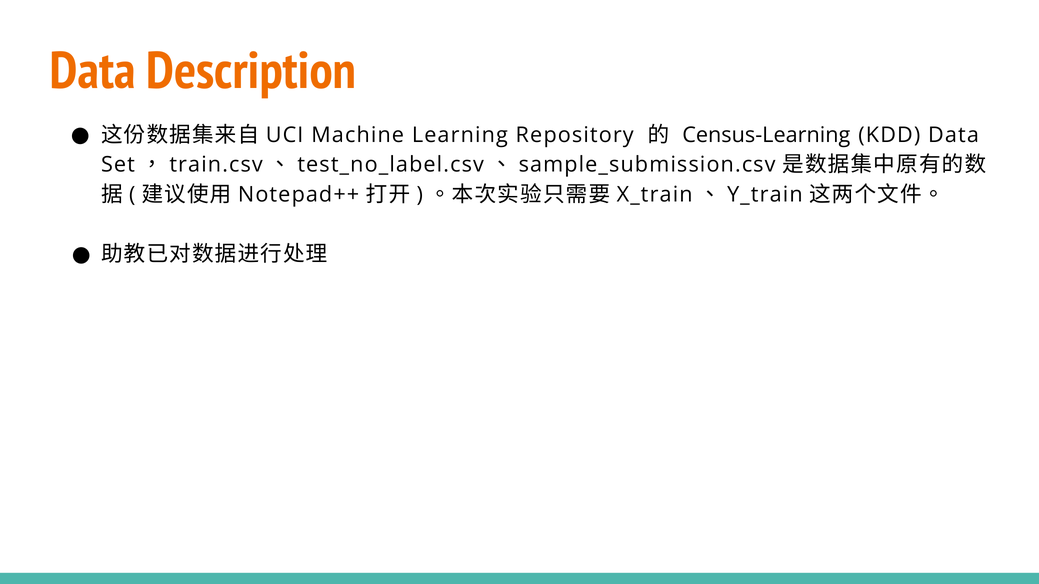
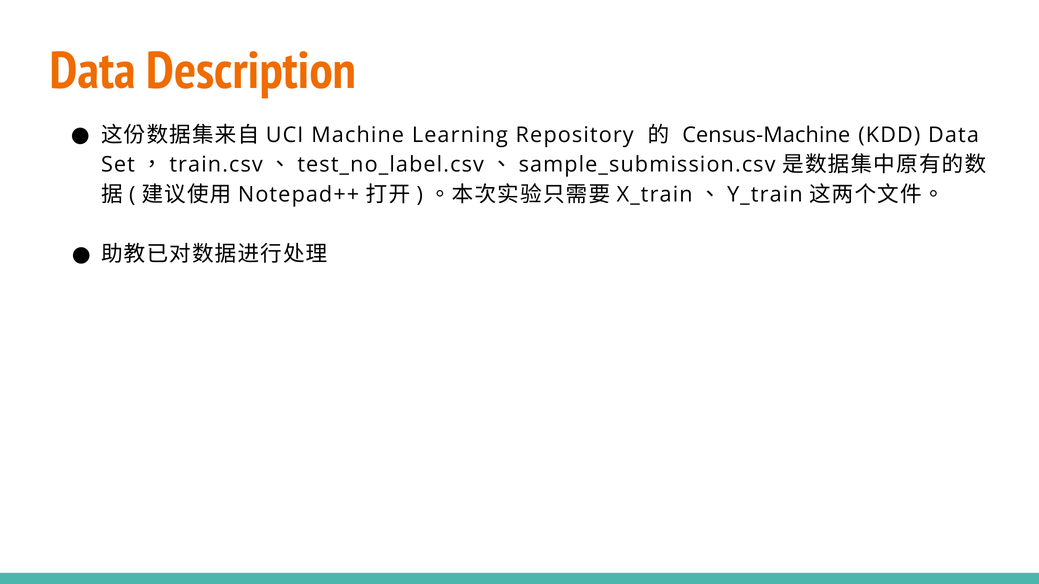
Census-Learning: Census-Learning -> Census-Machine (766, 135)
